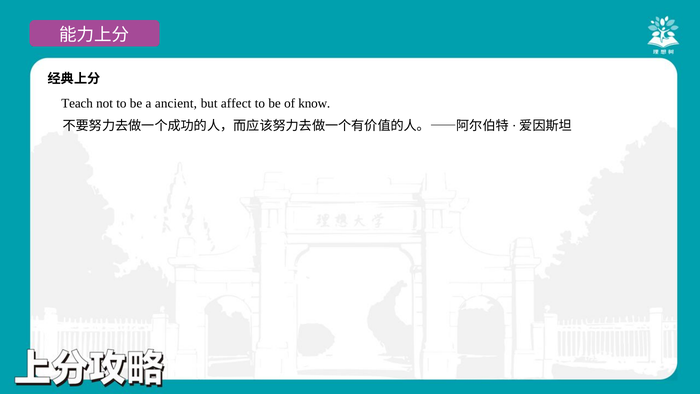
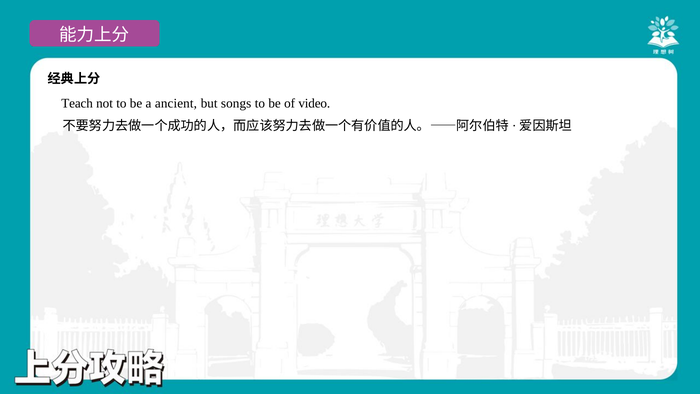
affect: affect -> songs (236, 103)
know: know -> video (314, 103)
